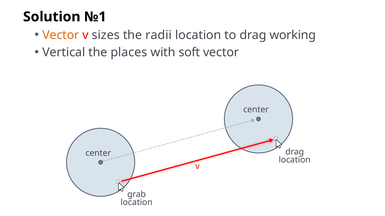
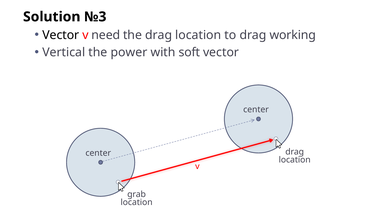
№1: №1 -> №3 (95, 17)
Vector colour: orange -> black (61, 35)
sizes: sizes -> need (106, 35)
the radii: radii -> drag (159, 35)
places: places -> power (129, 52)
